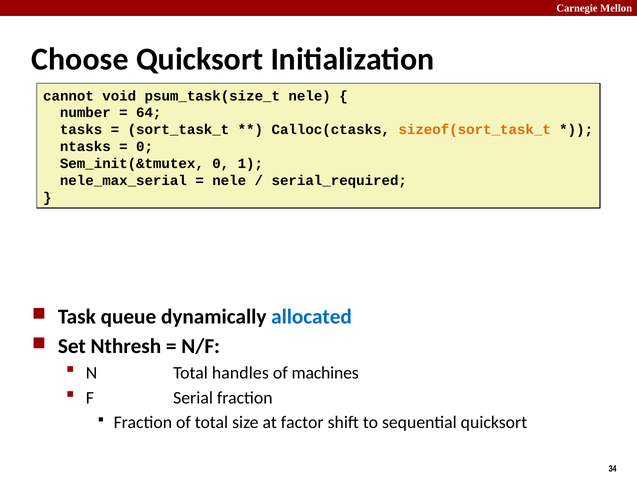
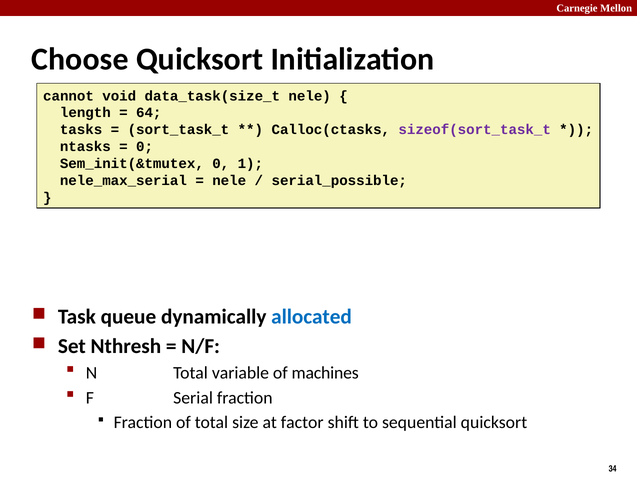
psum_task(size_t: psum_task(size_t -> data_task(size_t (212, 96)
number: number -> length (85, 113)
sizeof(sort_task_t colour: orange -> purple (475, 130)
serial_required: serial_required -> serial_possible (339, 181)
handles: handles -> variable (240, 374)
